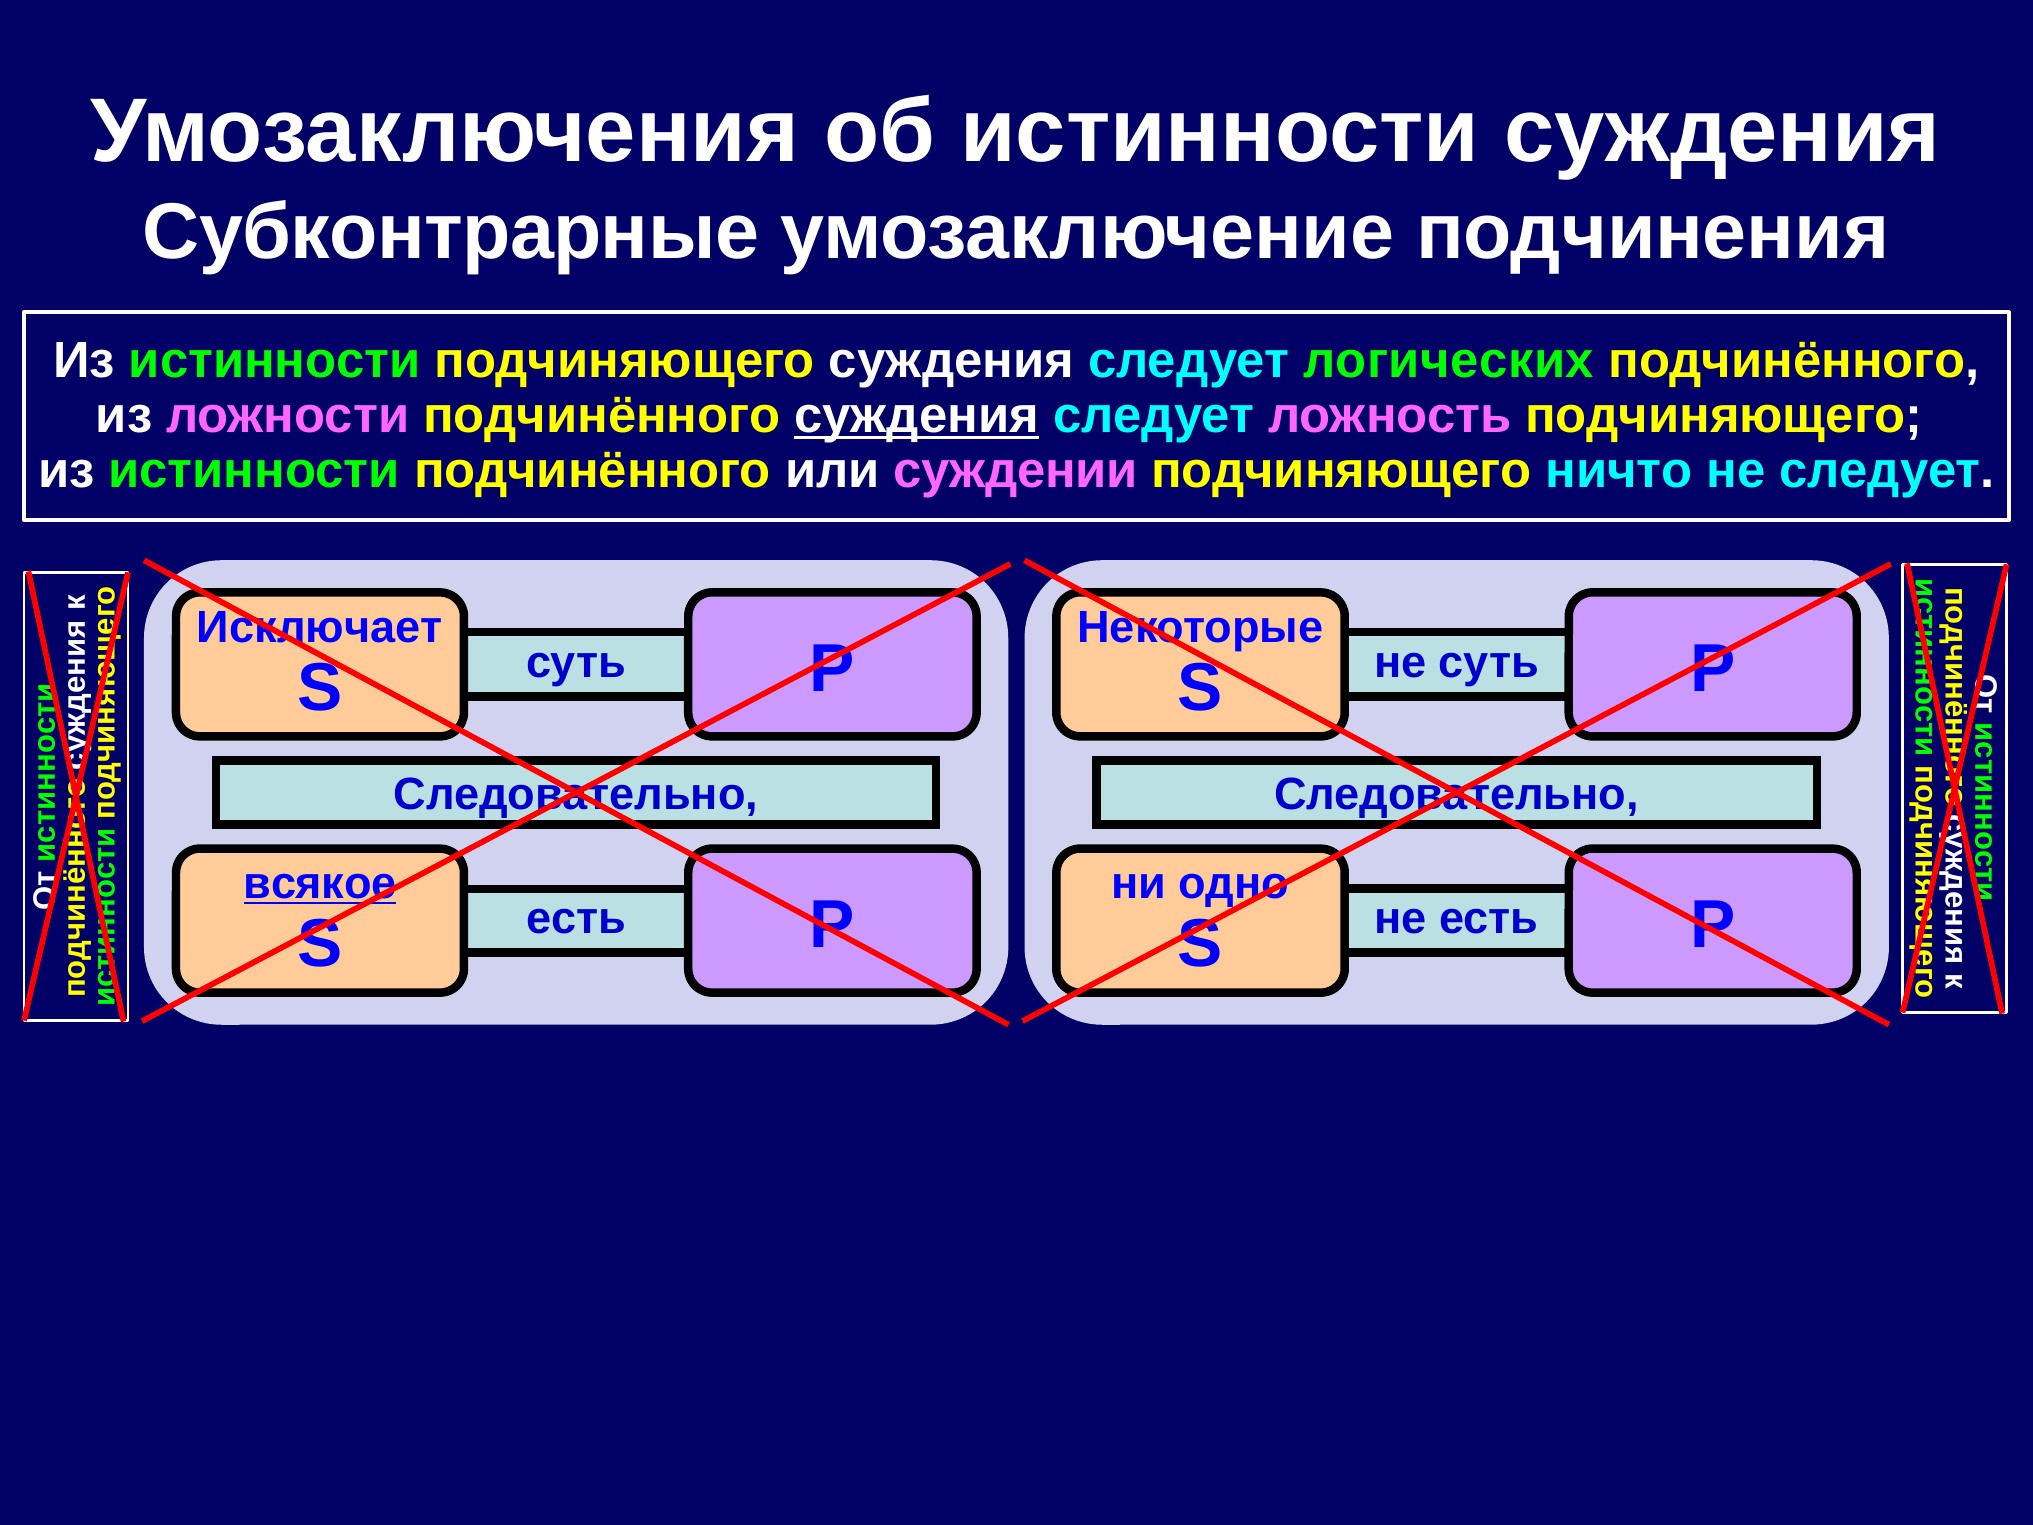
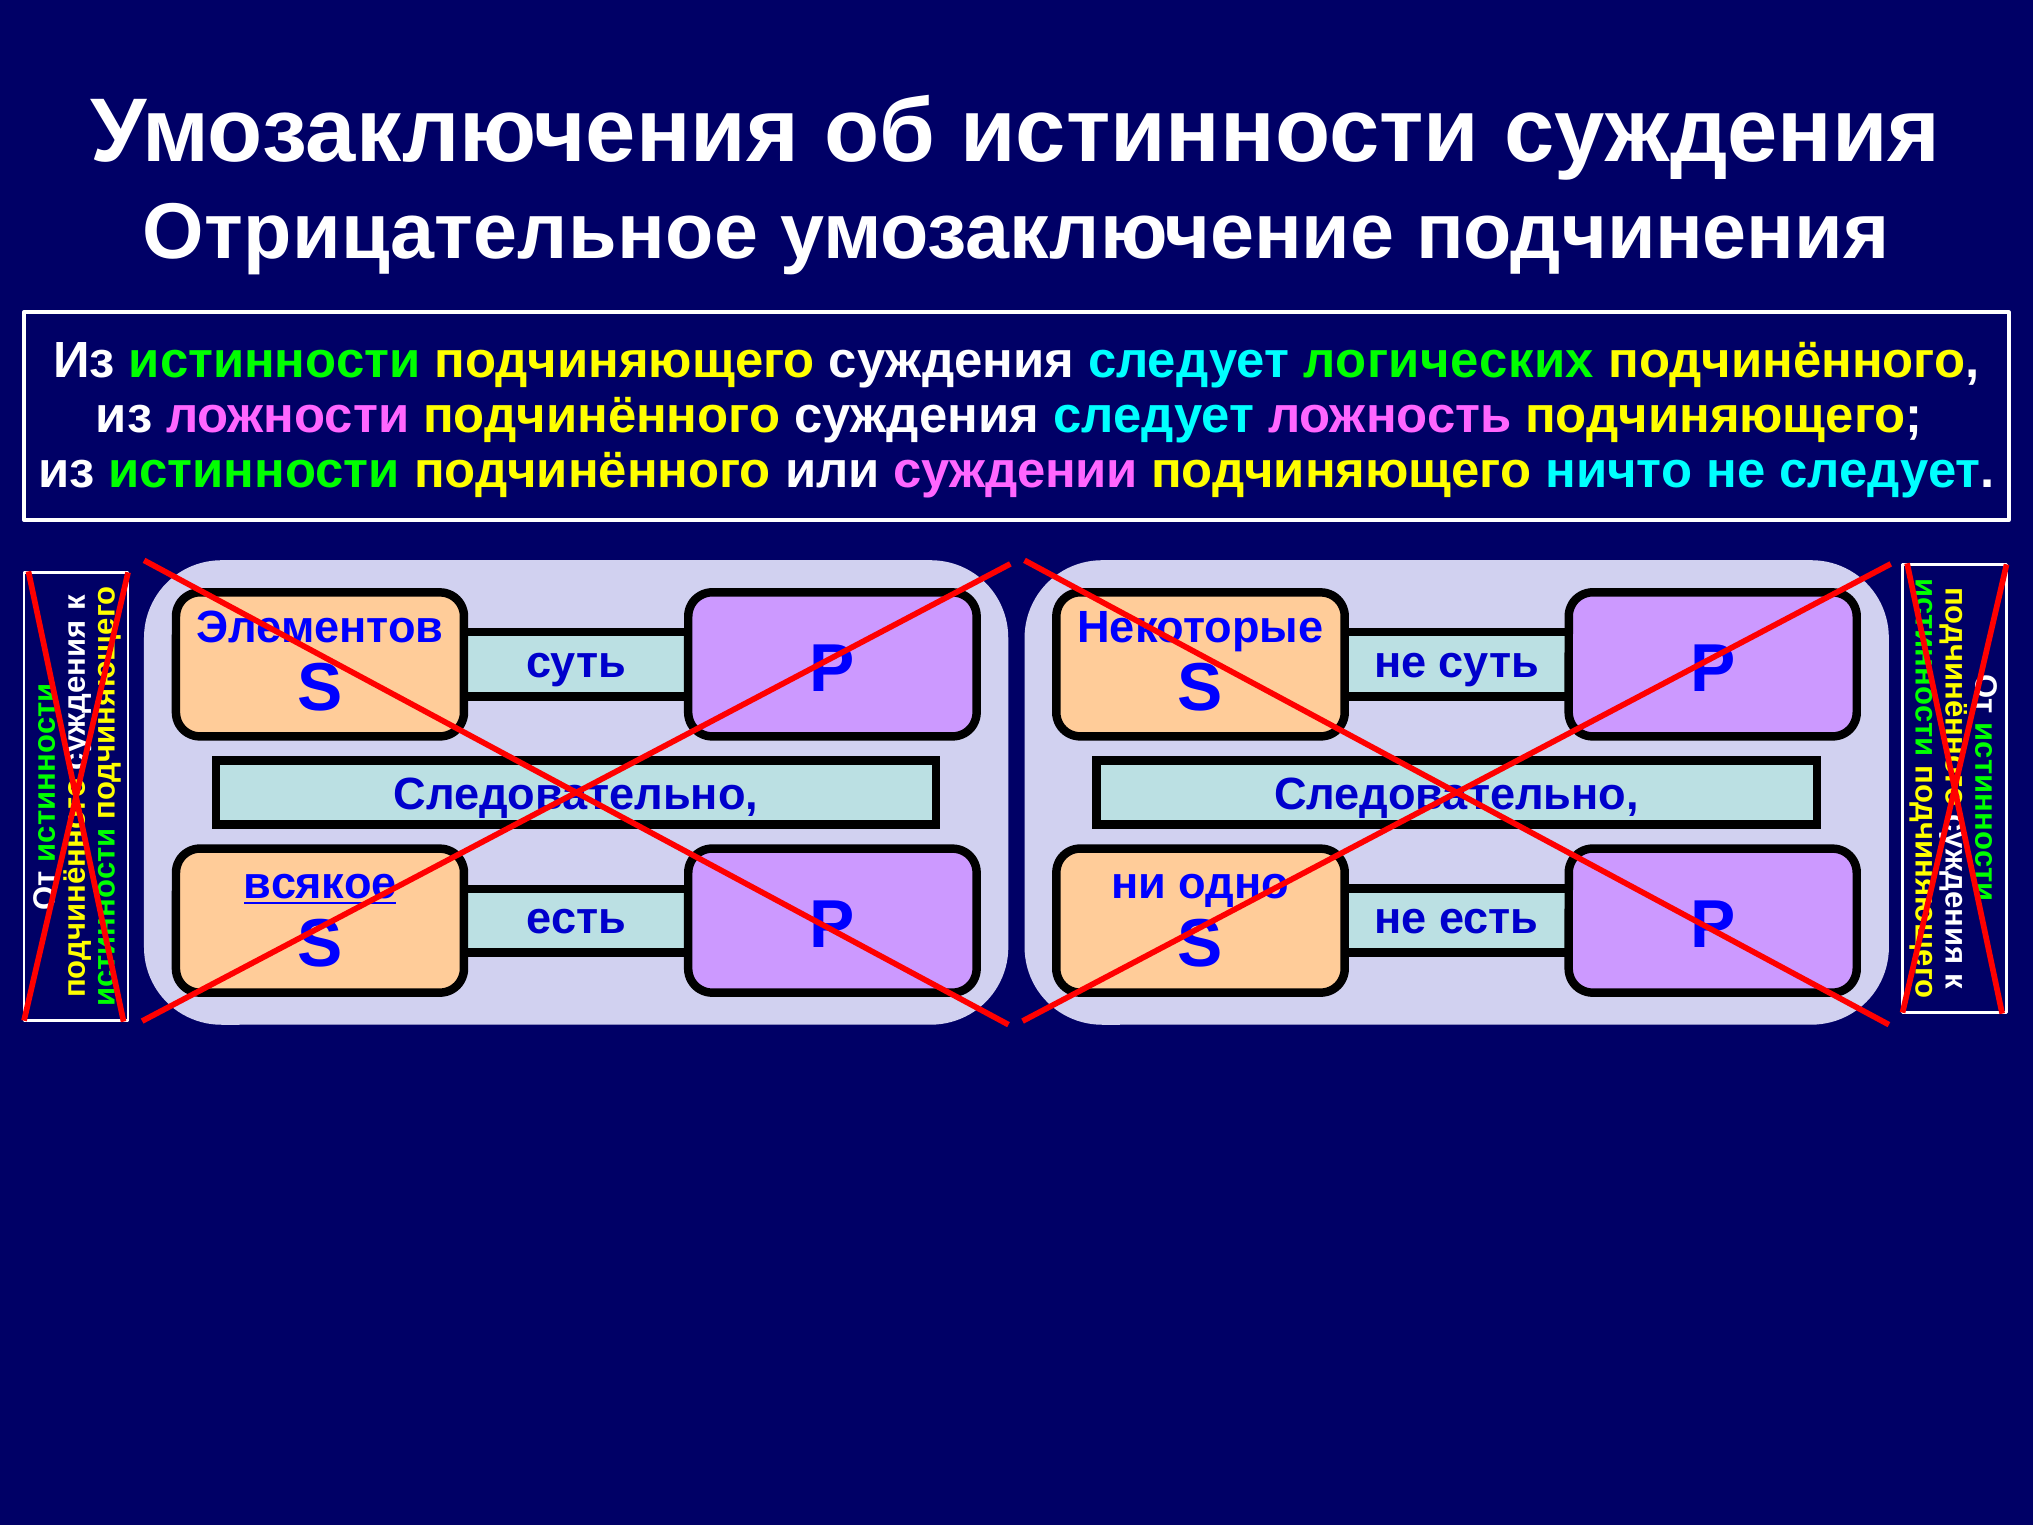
Субконтрарные: Субконтрарные -> Отрицательное (450, 232)
суждения underline: present -> none (917, 416)
Исключает: Исключает -> Элементов (320, 627)
